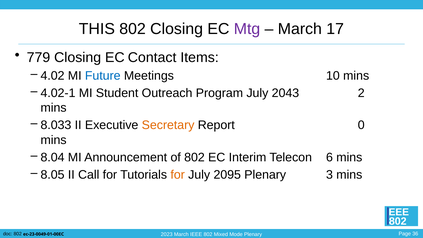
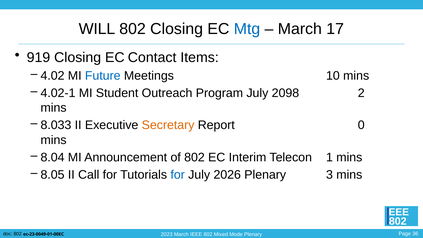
THIS: THIS -> WILL (97, 29)
Mtg colour: purple -> blue (247, 29)
779: 779 -> 919 (38, 58)
2043: 2043 -> 2098 (285, 93)
6: 6 -> 1 (330, 157)
for colour: orange -> blue (178, 175)
2095: 2095 -> 2026 (227, 175)
